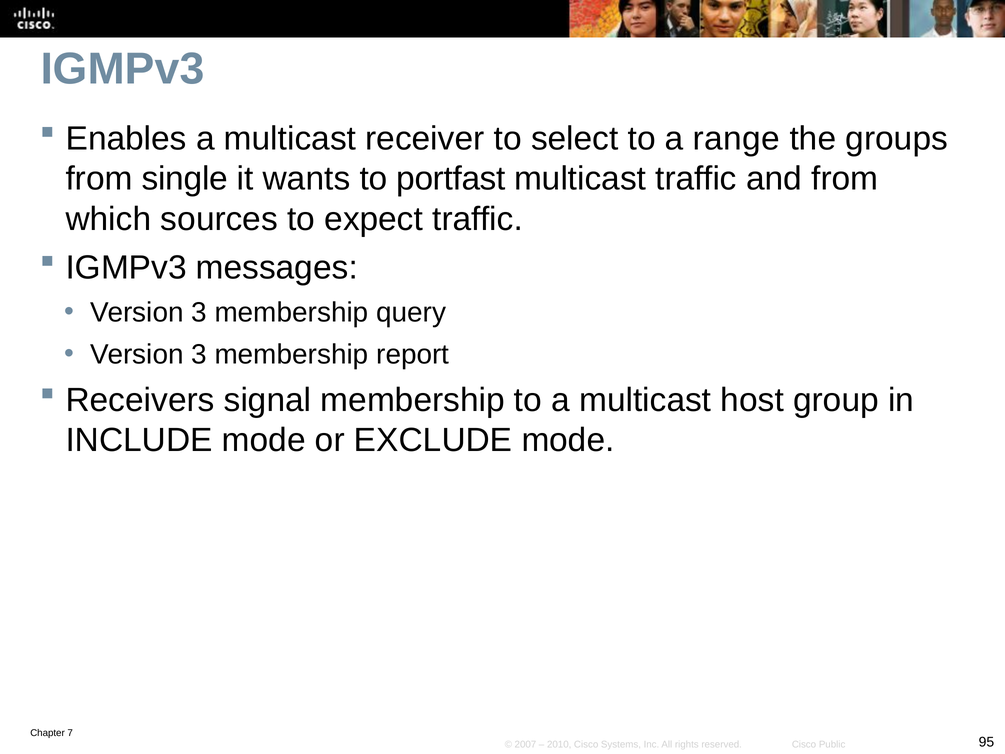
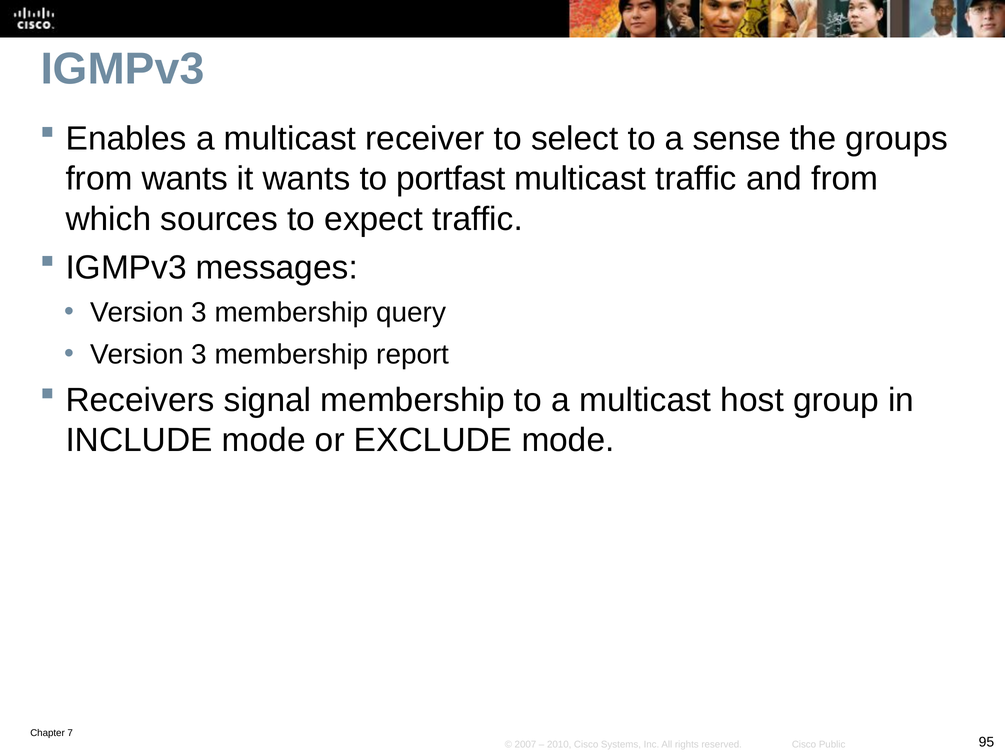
range: range -> sense (737, 139)
from single: single -> wants (185, 179)
